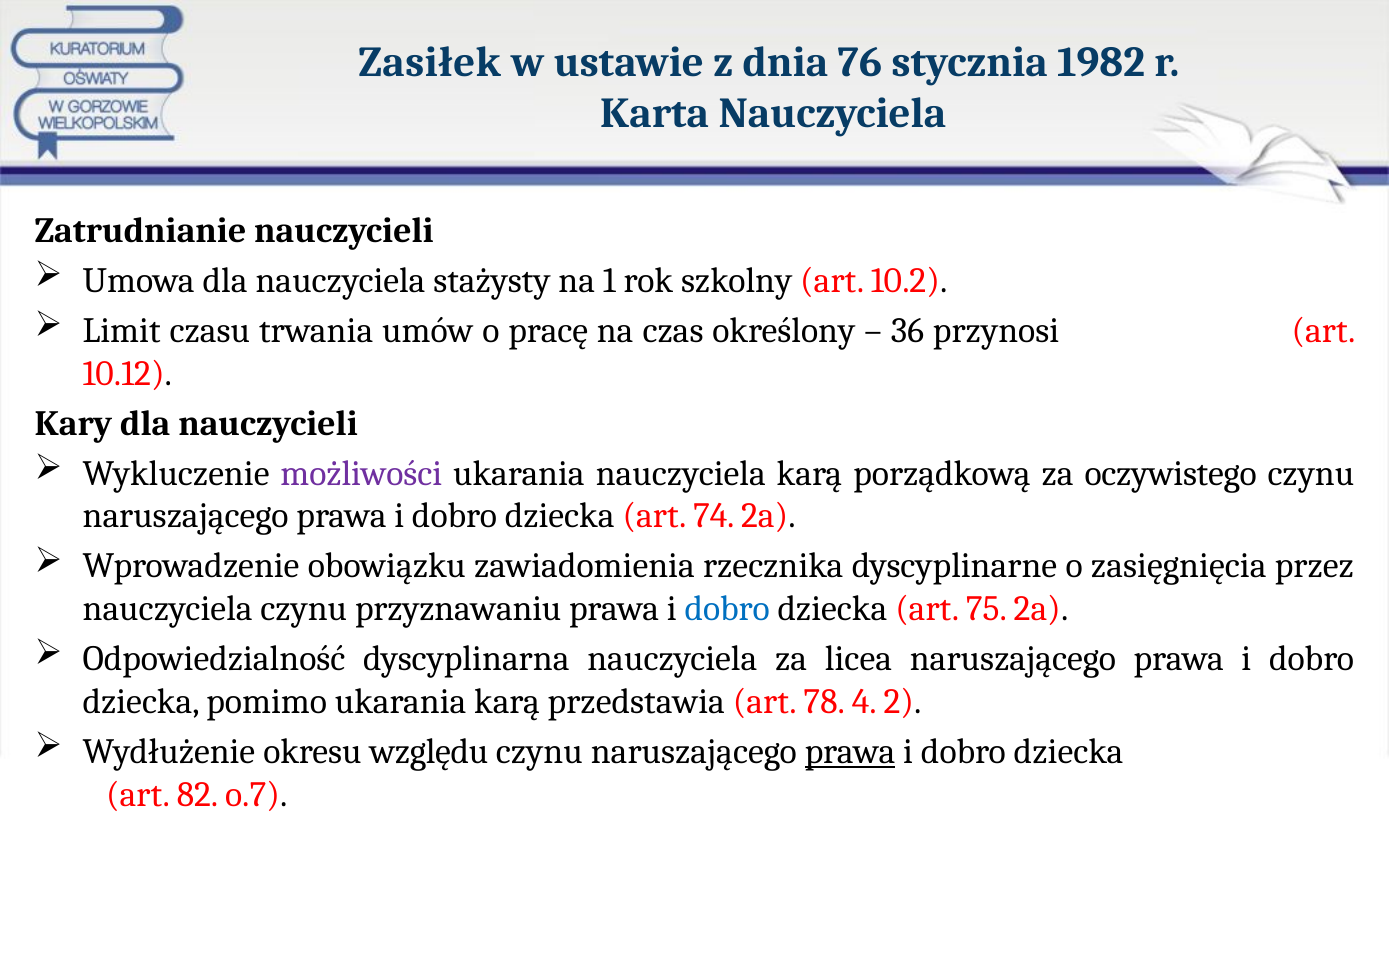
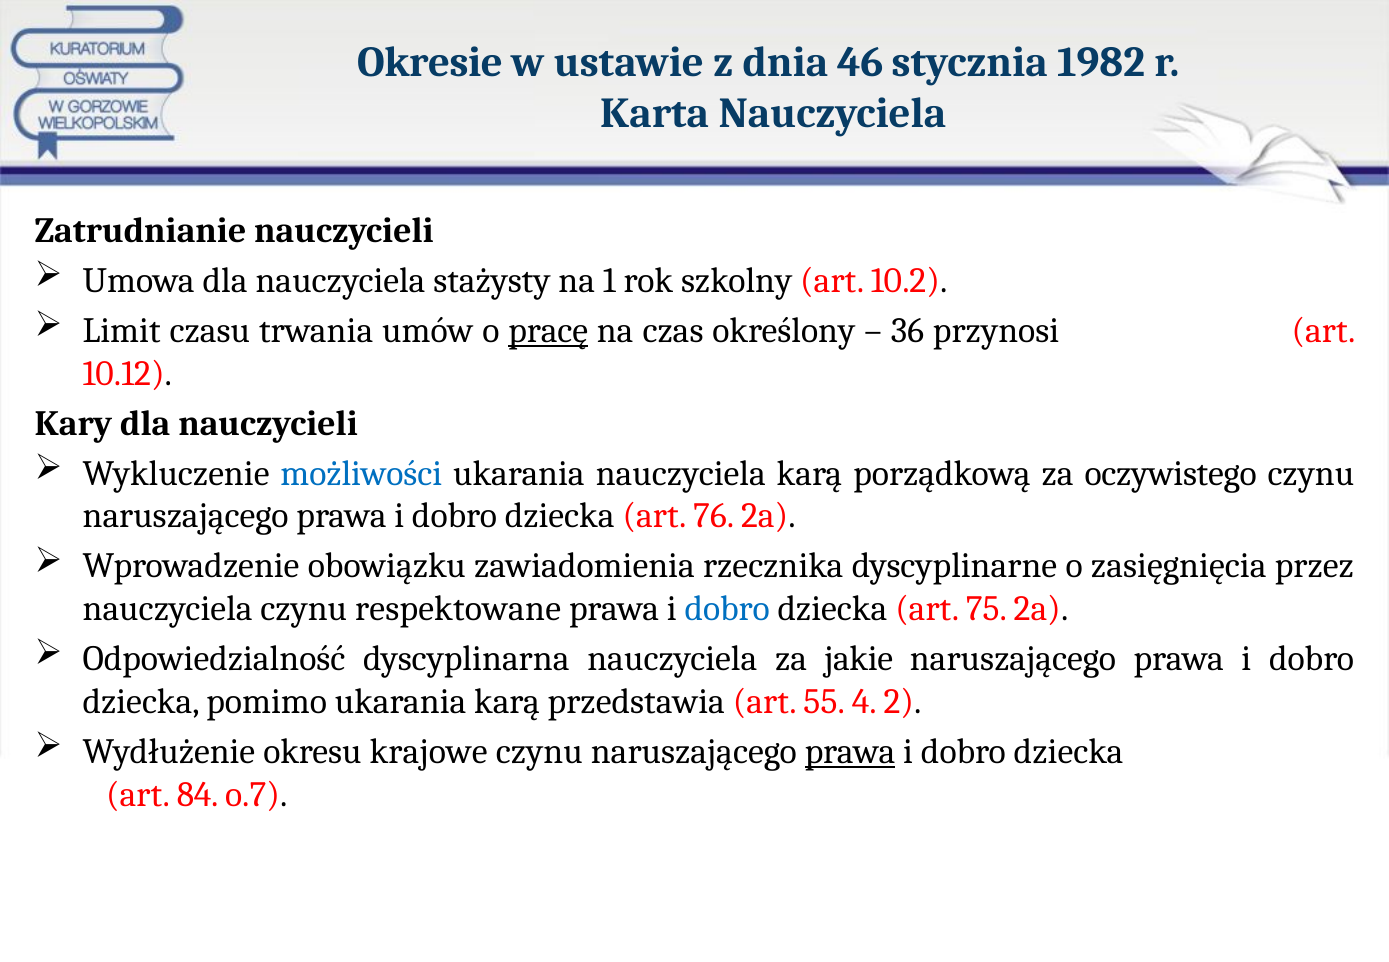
Zasiłek: Zasiłek -> Okresie (430, 62)
76: 76 -> 46 (860, 62)
pracę underline: none -> present (548, 331)
możliwości colour: purple -> blue (361, 473)
74: 74 -> 76 (714, 516)
przyznawaniu: przyznawaniu -> respektowane (458, 609)
licea: licea -> jakie (859, 659)
78: 78 -> 55 (824, 701)
względu: względu -> krajowe (429, 751)
82: 82 -> 84 (198, 794)
